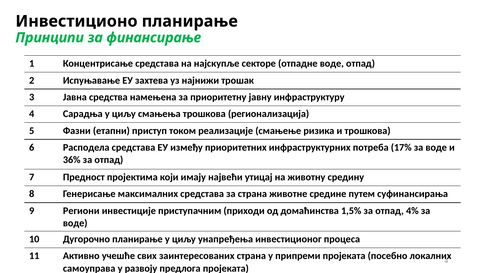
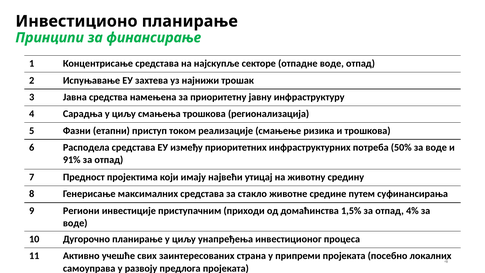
17%: 17% -> 50% (401, 147)
36%: 36% -> 91% (72, 160)
за страна: страна -> стакло (252, 194)
